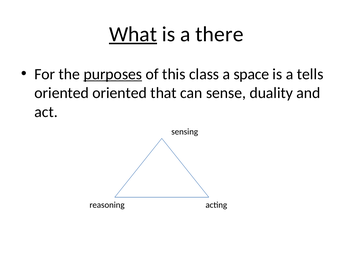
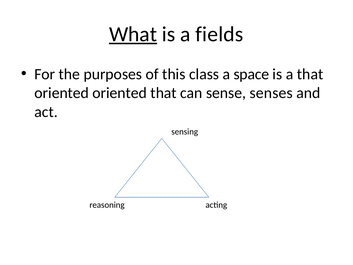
there: there -> fields (219, 34)
purposes underline: present -> none (113, 74)
a tells: tells -> that (310, 74)
duality: duality -> senses (271, 93)
